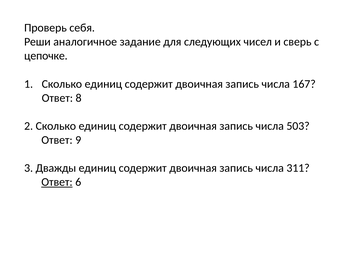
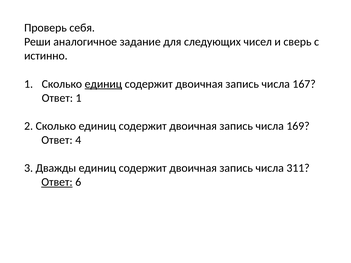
цепочке: цепочке -> истинно (46, 56)
единиц underline: none -> present (103, 84)
Ответ 8: 8 -> 1 (79, 98)
503: 503 -> 169 (298, 126)
9: 9 -> 4 (78, 140)
